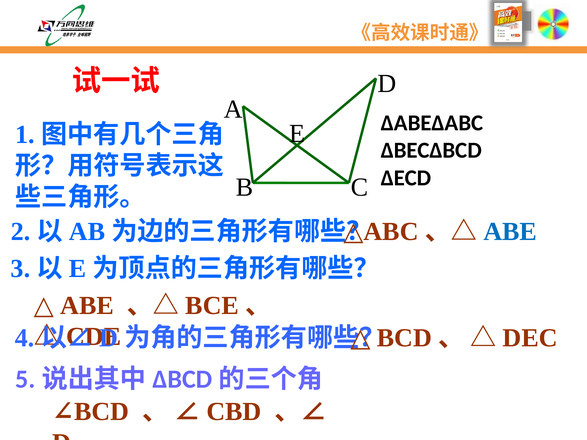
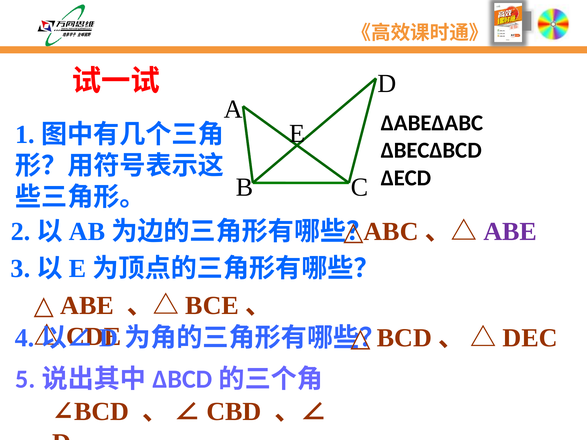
ABE colour: blue -> purple (510, 232)
